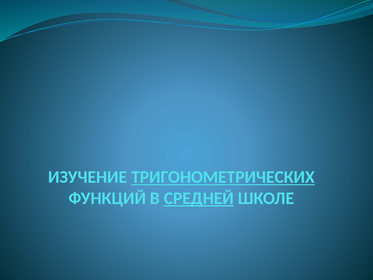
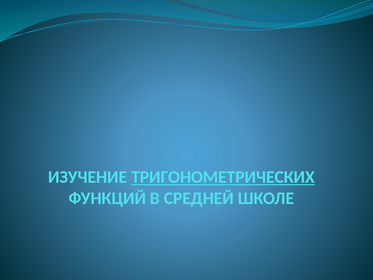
СРЕДНЕЙ underline: present -> none (199, 198)
